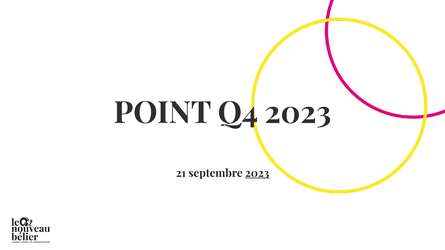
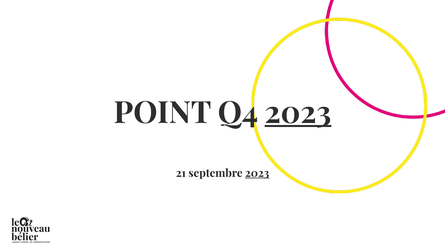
2023 underline: none -> present (298, 113)
